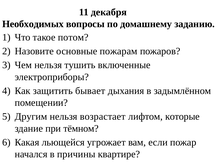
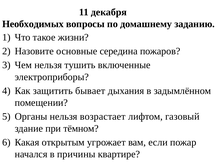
потом: потом -> жизни (73, 37)
пожарам: пожарам -> середина (119, 51)
Другим: Другим -> Органы (31, 117)
которые: которые -> газовый (182, 117)
льющейся: льющейся -> открытым (63, 142)
